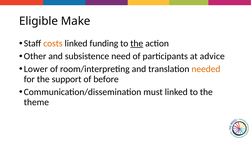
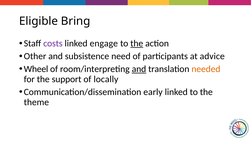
Make: Make -> Bring (76, 21)
costs colour: orange -> purple (53, 44)
funding: funding -> engage (104, 44)
Lower: Lower -> Wheel (36, 69)
and underline: none -> present (139, 69)
before: before -> locally (106, 79)
must: must -> early (153, 92)
